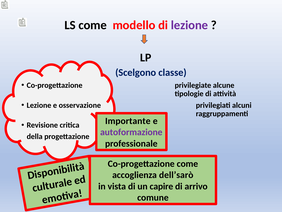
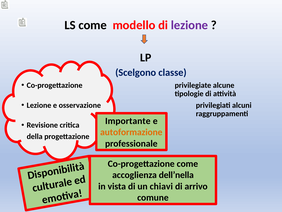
autoformazione colour: purple -> orange (131, 132)
dell’sarò: dell’sarò -> dell’nella (176, 175)
capire: capire -> chiavi (161, 186)
